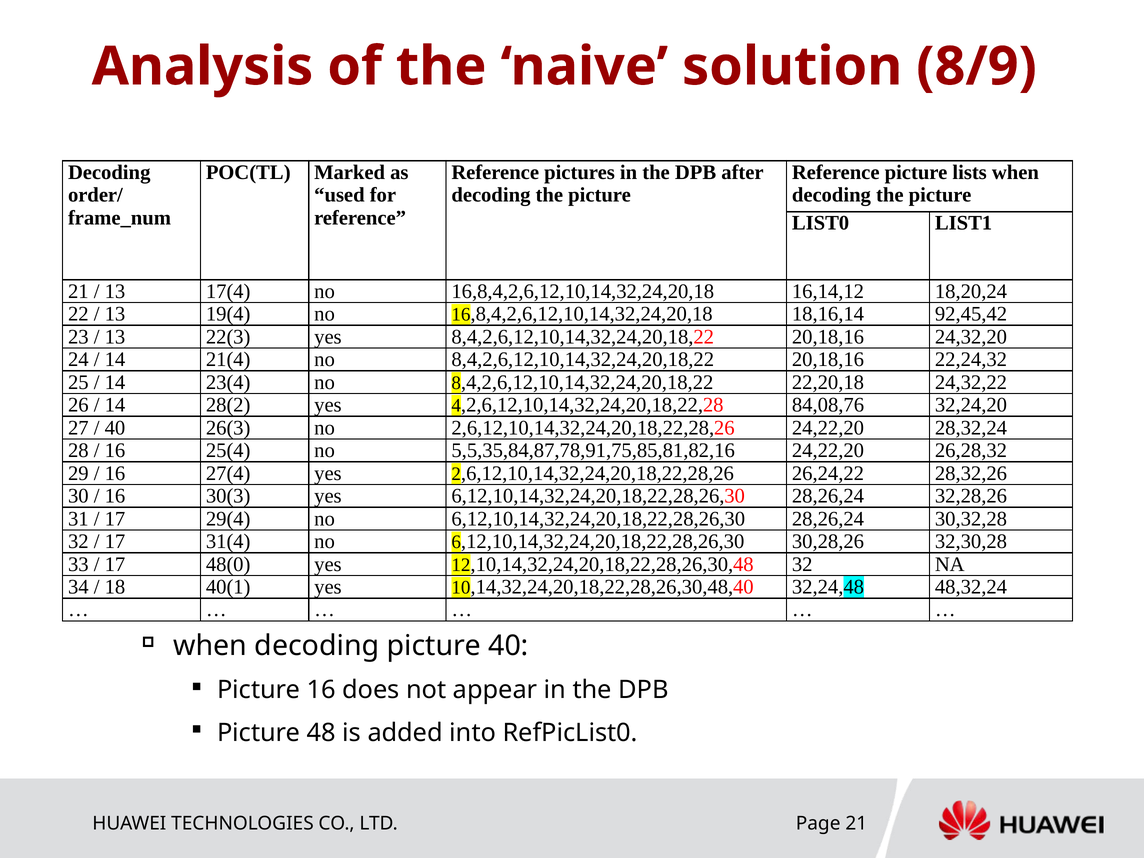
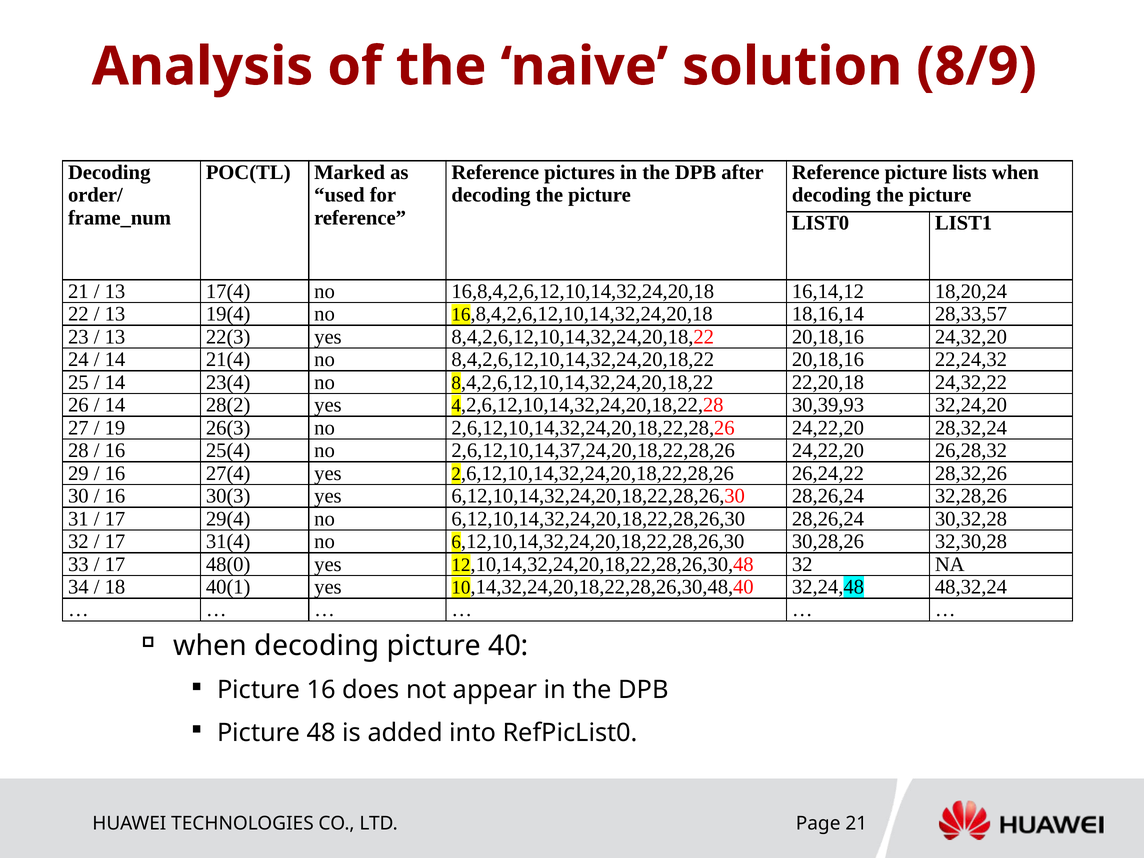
92,45,42: 92,45,42 -> 28,33,57 (971, 314)
84,08,76: 84,08,76 -> 30,39,93 (828, 405)
40: 40 -> 19 (115, 428)
5,5,35,84,87,78,91,75,85,81,82,16: 5,5,35,84,87,78,91,75,85,81,82,16 -> 2,6,12,10,14,37,24,20,18,22,28,26 (593, 450)
